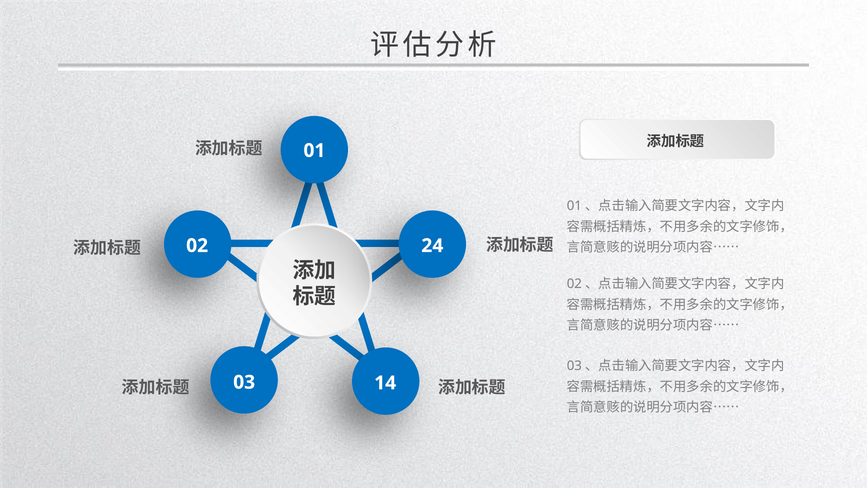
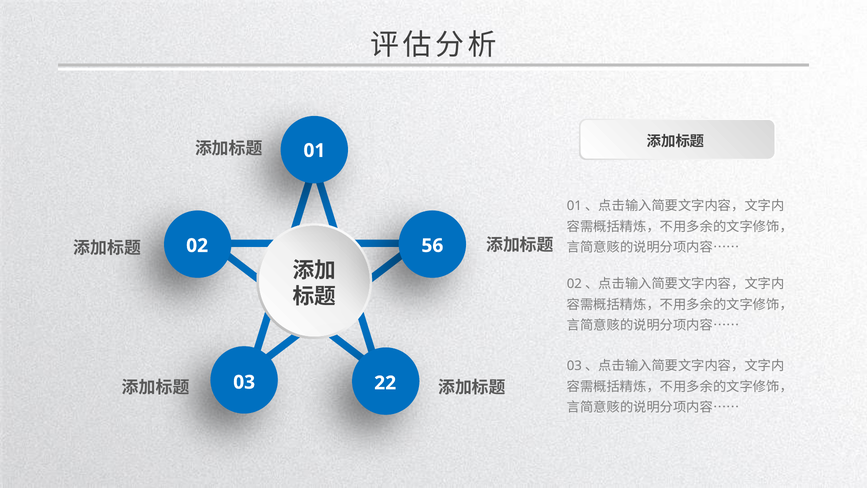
24: 24 -> 56 (432, 246)
14: 14 -> 22 (385, 383)
